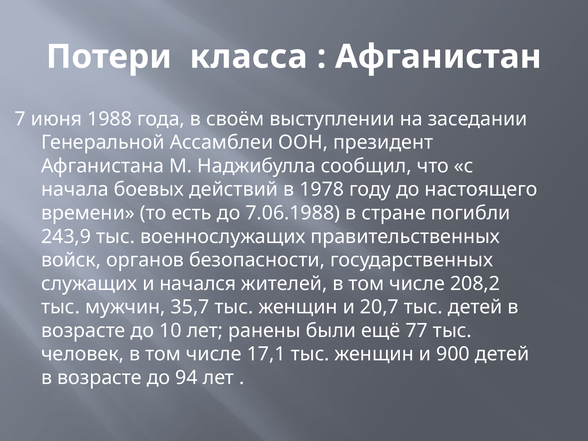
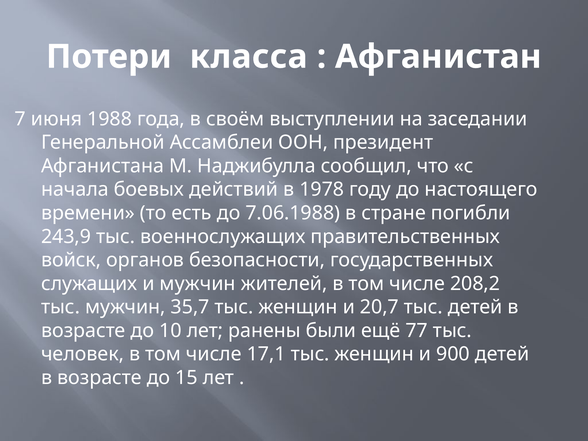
и начался: начался -> мужчин (198, 284)
94: 94 -> 15 (187, 378)
